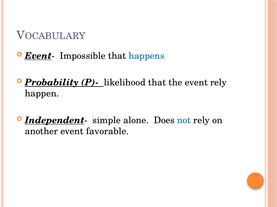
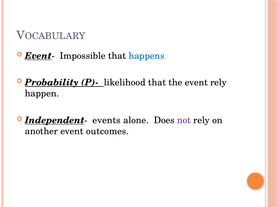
simple: simple -> events (107, 121)
not colour: blue -> purple (184, 121)
favorable: favorable -> outcomes (108, 132)
